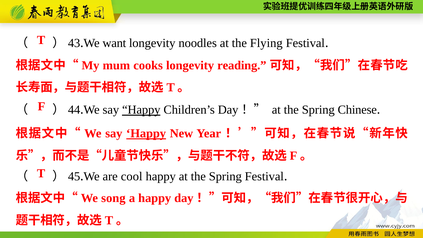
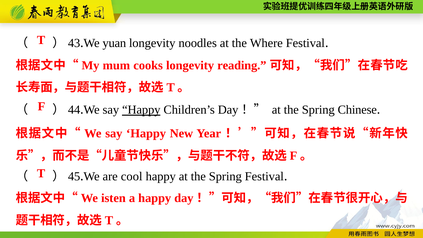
want: want -> yuan (114, 43)
Flying: Flying -> Where (266, 43)
Happy underline: present -> none (146, 133)
song: song -> isten (113, 198)
